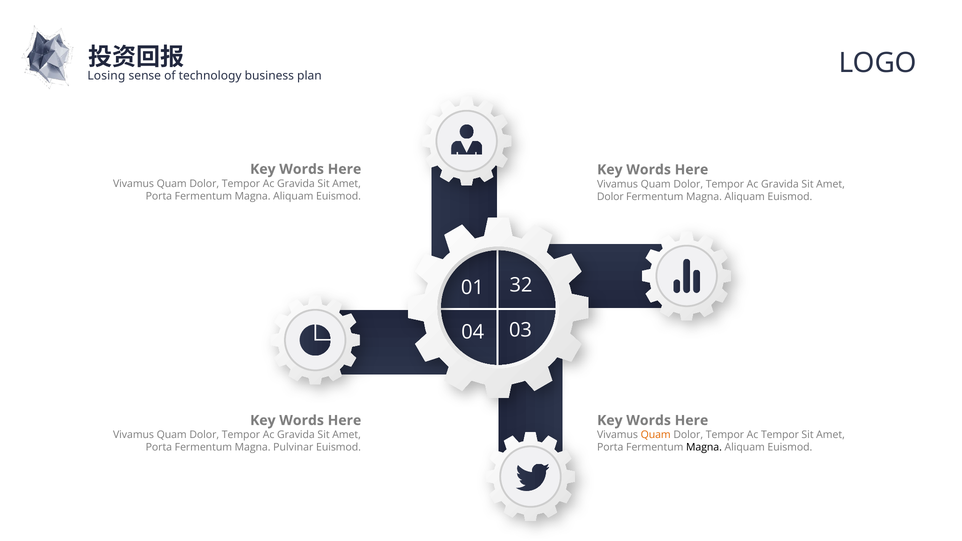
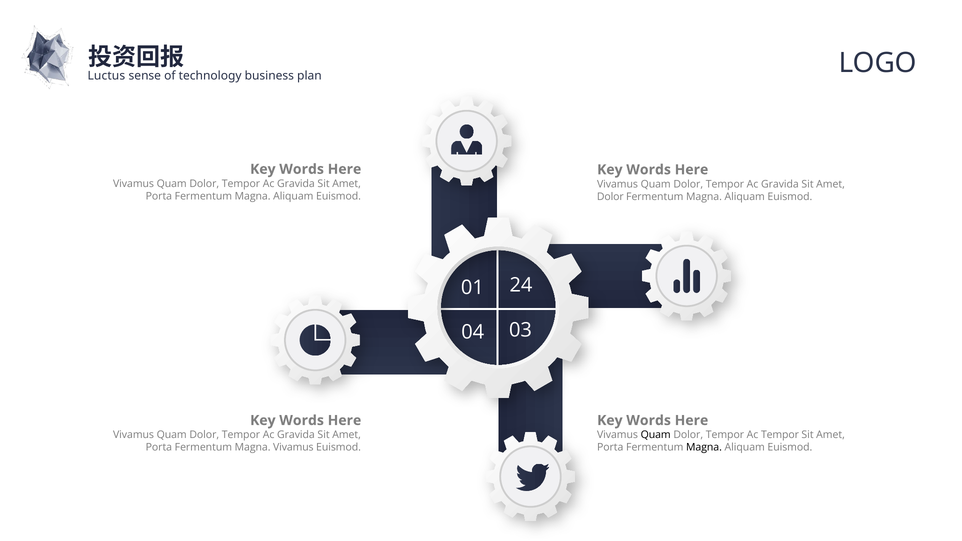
Losing: Losing -> Luctus (106, 76)
32: 32 -> 24 (521, 285)
Quam colour: orange -> black (656, 435)
Magna Pulvinar: Pulvinar -> Vivamus (293, 448)
